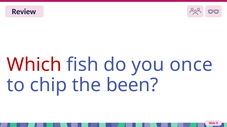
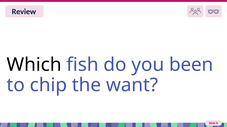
Which colour: red -> black (34, 65)
once: once -> been (191, 65)
been: been -> want (132, 86)
